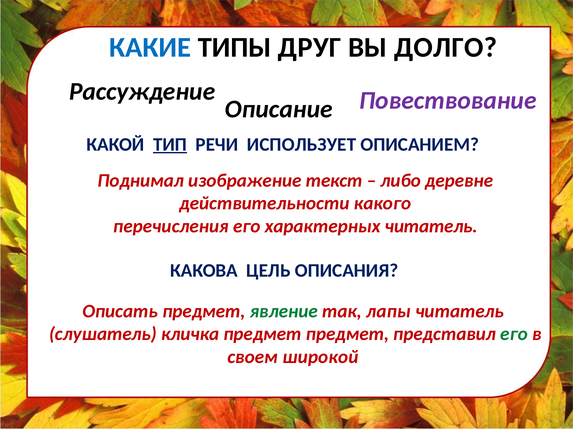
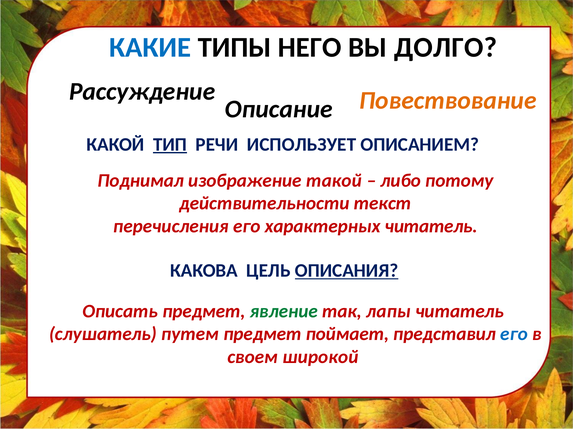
ДРУГ: ДРУГ -> НЕГО (310, 47)
Повествование colour: purple -> orange (448, 100)
текст: текст -> такой (334, 181)
деревне: деревне -> потому (459, 181)
какого: какого -> текст (383, 204)
ОПИСАНИЯ underline: none -> present (347, 271)
кличка: кличка -> путем (190, 335)
предмет предмет: предмет -> поймает (347, 335)
его colour: green -> blue (514, 335)
